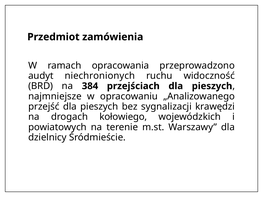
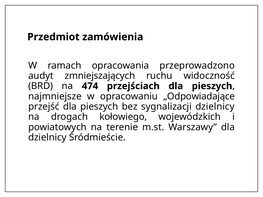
niechronionych: niechronionych -> zmniejszających (100, 76)
384: 384 -> 474 (90, 86)
„Analizowanego: „Analizowanego -> „Odpowiadające (199, 96)
sygnalizacji krawędzi: krawędzi -> dzielnicy (215, 107)
